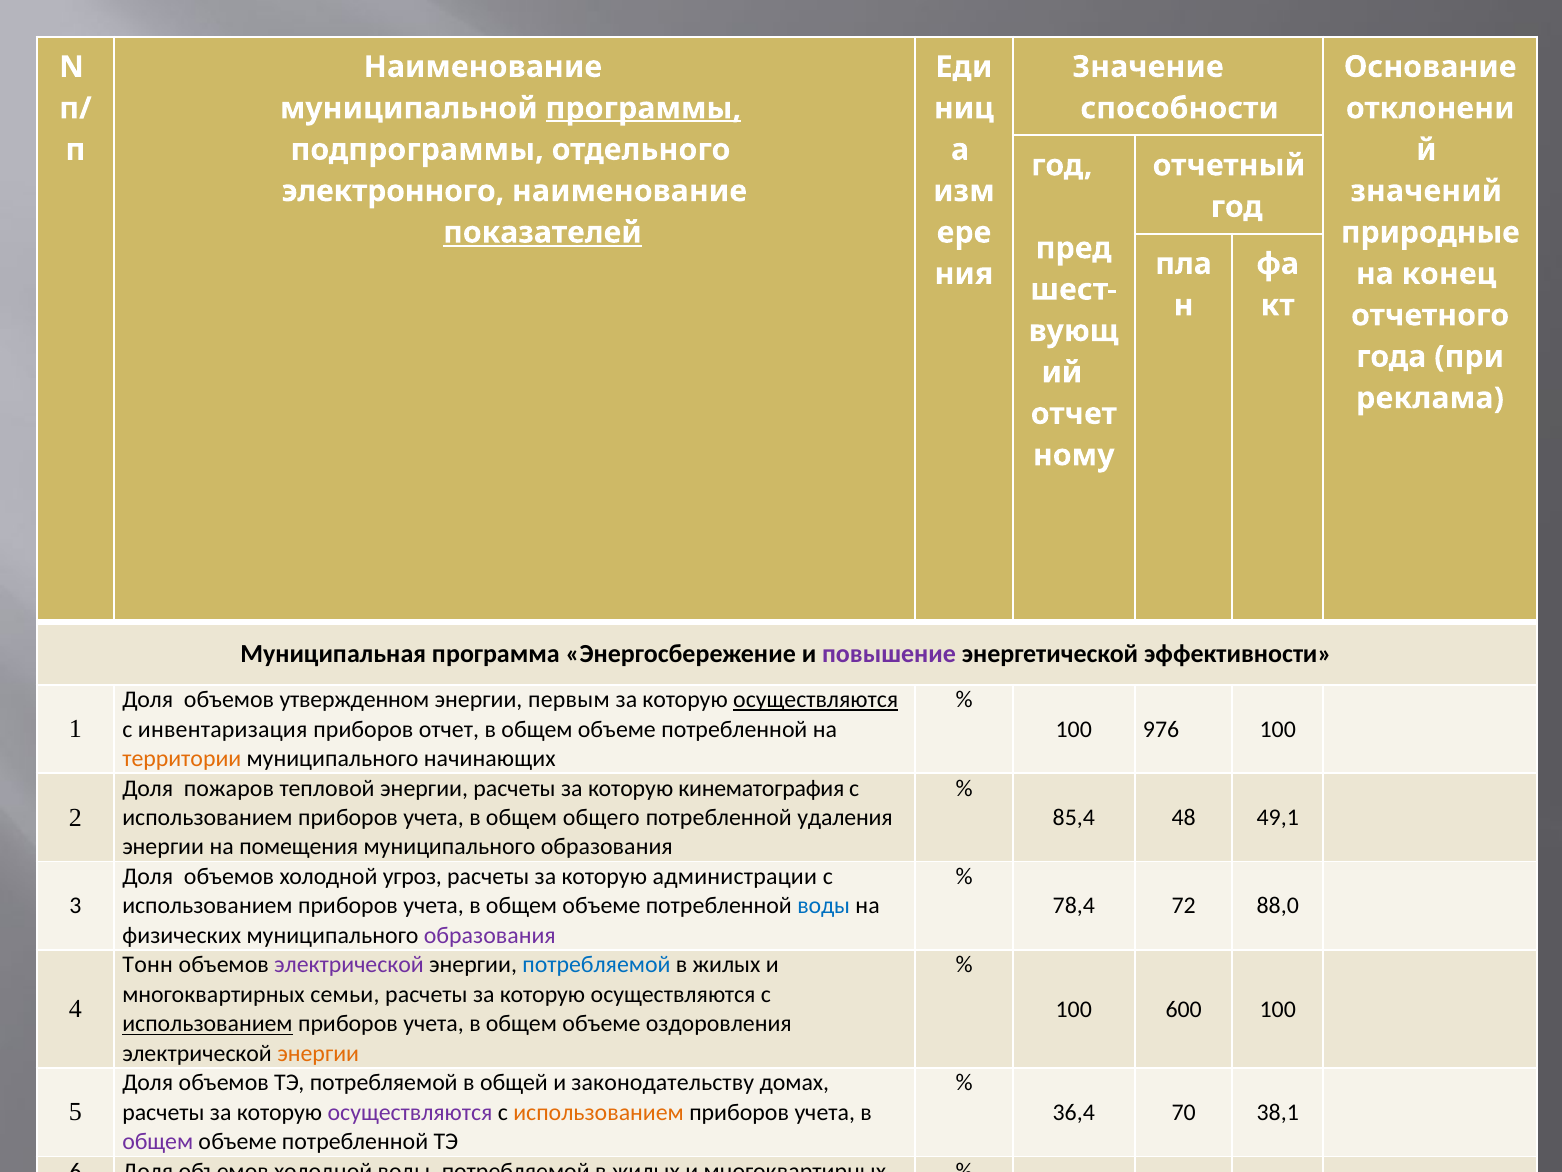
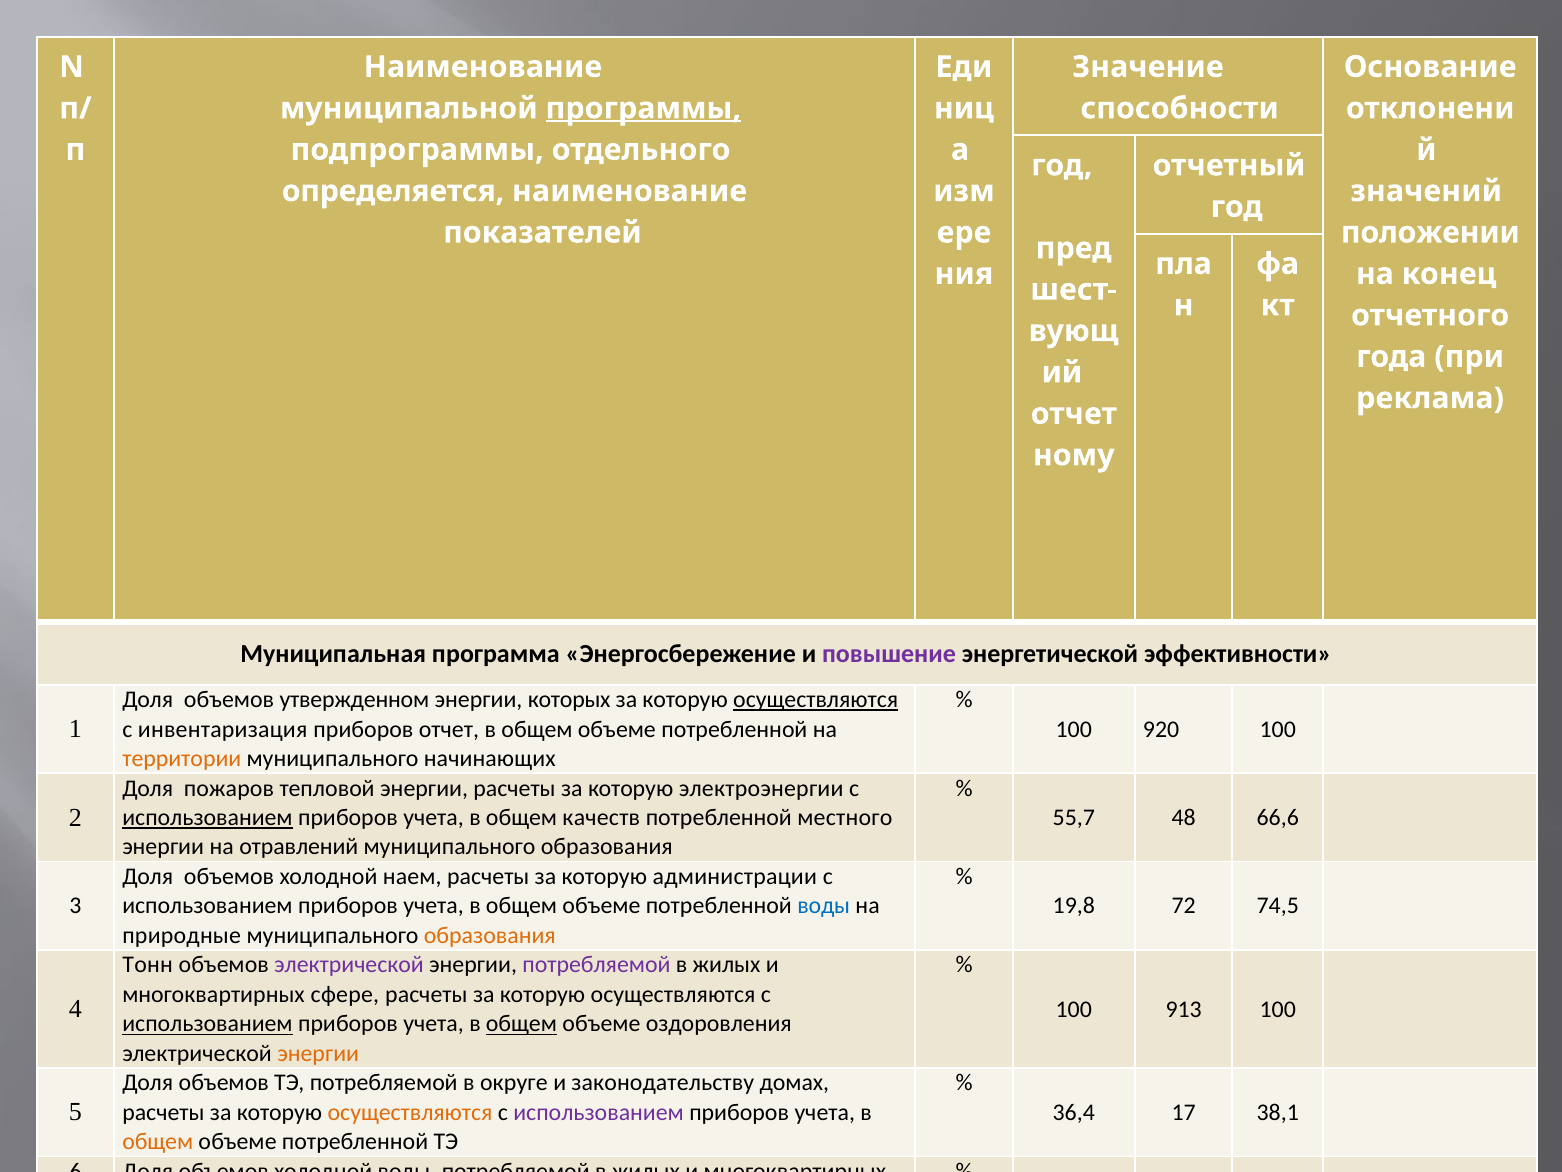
электронного: электронного -> определяется (393, 191)
показателей underline: present -> none (542, 232)
природные: природные -> положении (1430, 232)
первым: первым -> которых (569, 699)
976: 976 -> 920 (1161, 729)
кинематография: кинематография -> электроэнергии (761, 788)
использованием underline: none -> present (207, 817)
общего: общего -> качеств (601, 817)
удаления: удаления -> местного (845, 817)
85,4: 85,4 -> 55,7 (1074, 817)
49,1: 49,1 -> 66,6 (1278, 817)
помещения: помещения -> отравлений (299, 847)
угроз: угроз -> наем (412, 876)
78,4: 78,4 -> 19,8 (1074, 906)
88,0: 88,0 -> 74,5 (1278, 906)
физических: физических -> природные (182, 935)
образования colour: purple -> orange (490, 935)
потребляемой colour: blue -> purple (596, 965)
семьи: семьи -> сфере (345, 994)
600: 600 -> 913 (1184, 1009)
общем underline: none -> present (521, 1024)
общей: общей -> округе (514, 1083)
осуществляются colour: purple -> orange (410, 1112)
использованием colour: orange -> purple (599, 1112)
36,4 70: 70 -> 17 (1184, 1112)
общем colour: purple -> orange (158, 1141)
